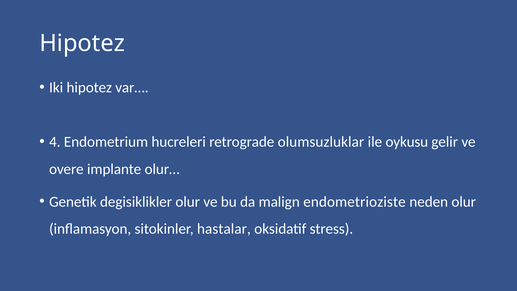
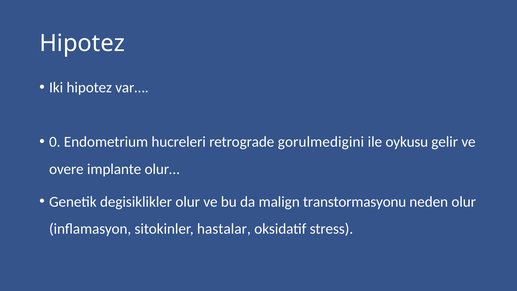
4: 4 -> 0 (55, 142)
olumsuzluklar: olumsuzluklar -> gorulmedigini (321, 142)
endometrioziste: endometrioziste -> transtormasyonu (355, 202)
